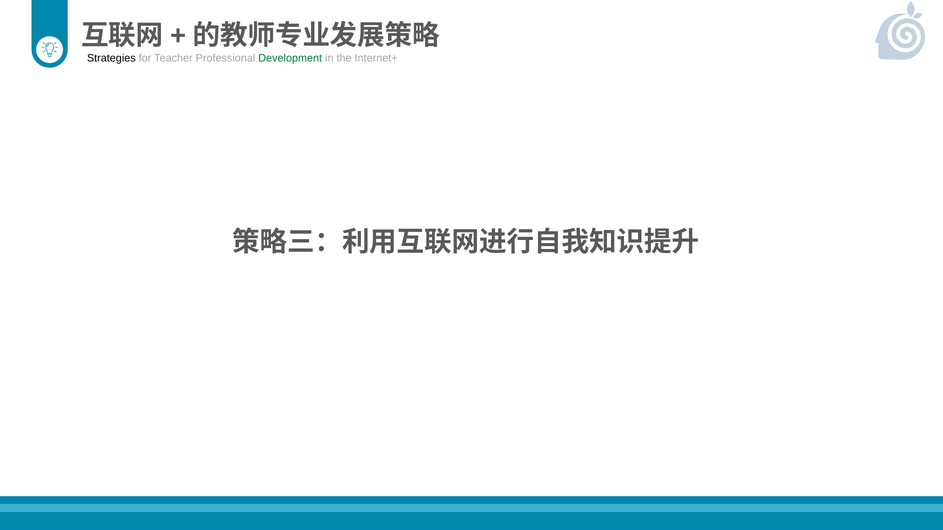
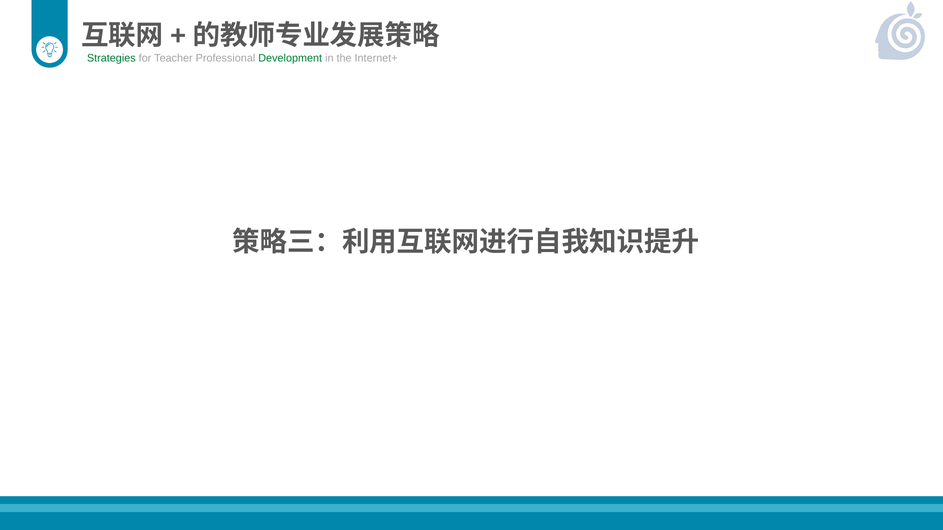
Strategies colour: black -> green (111, 58)
